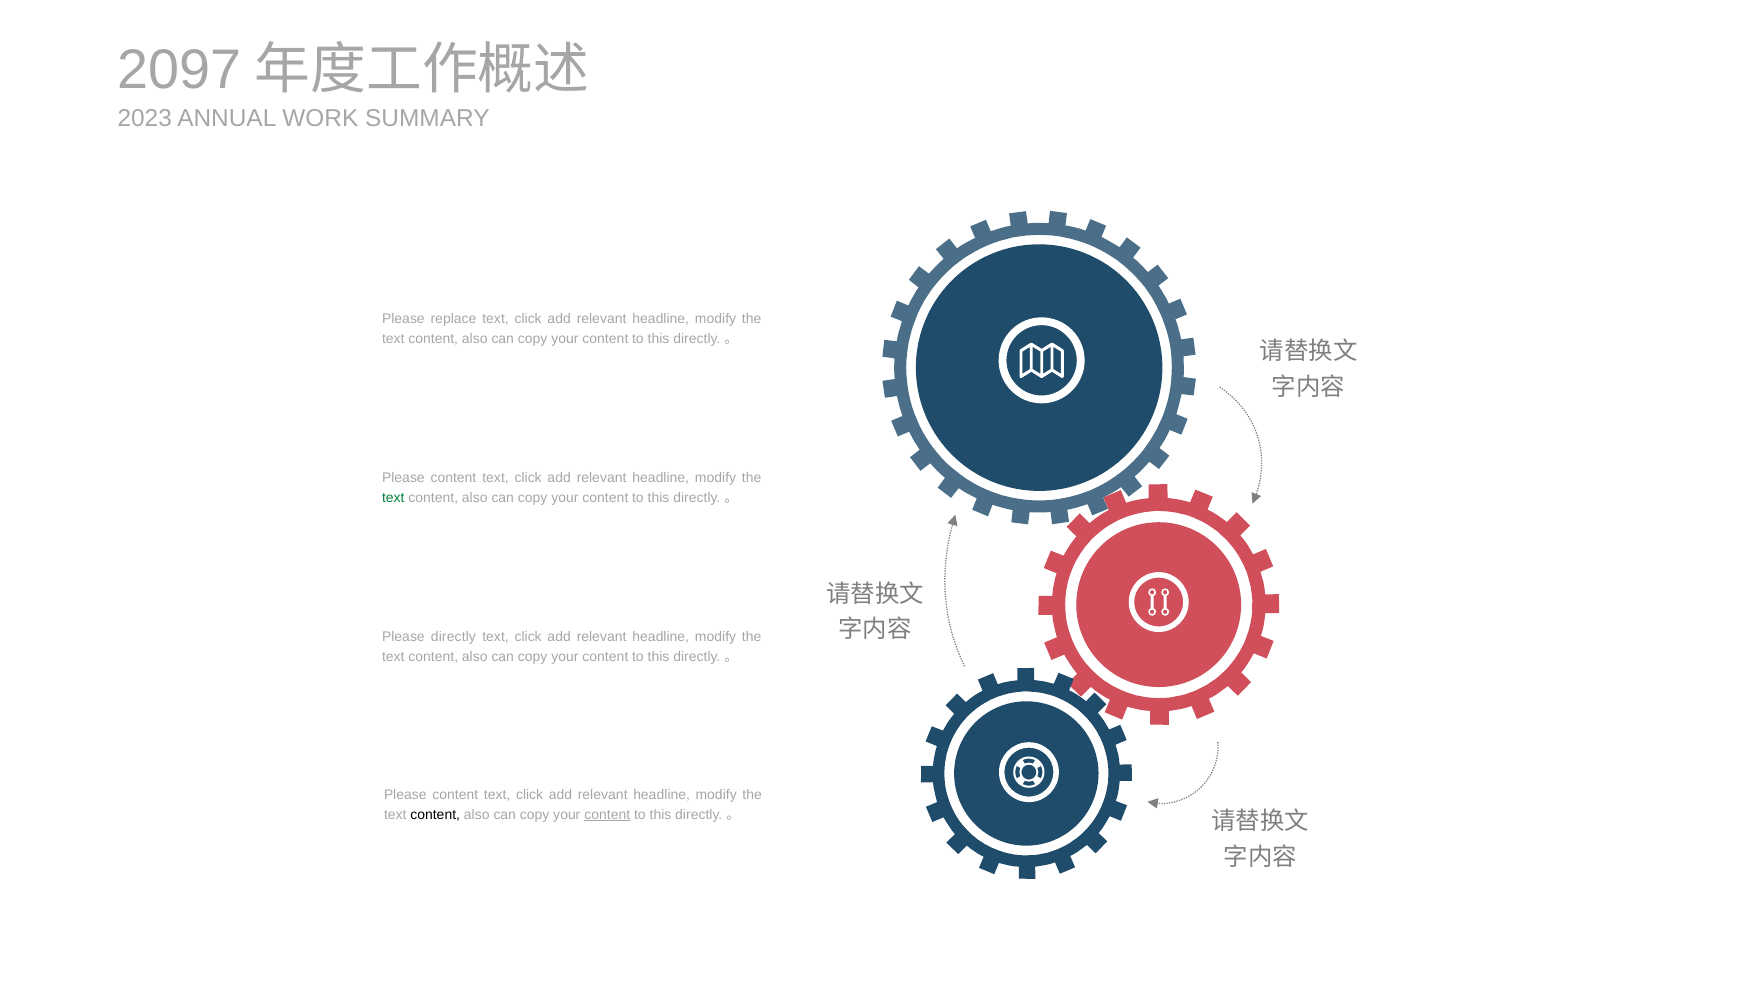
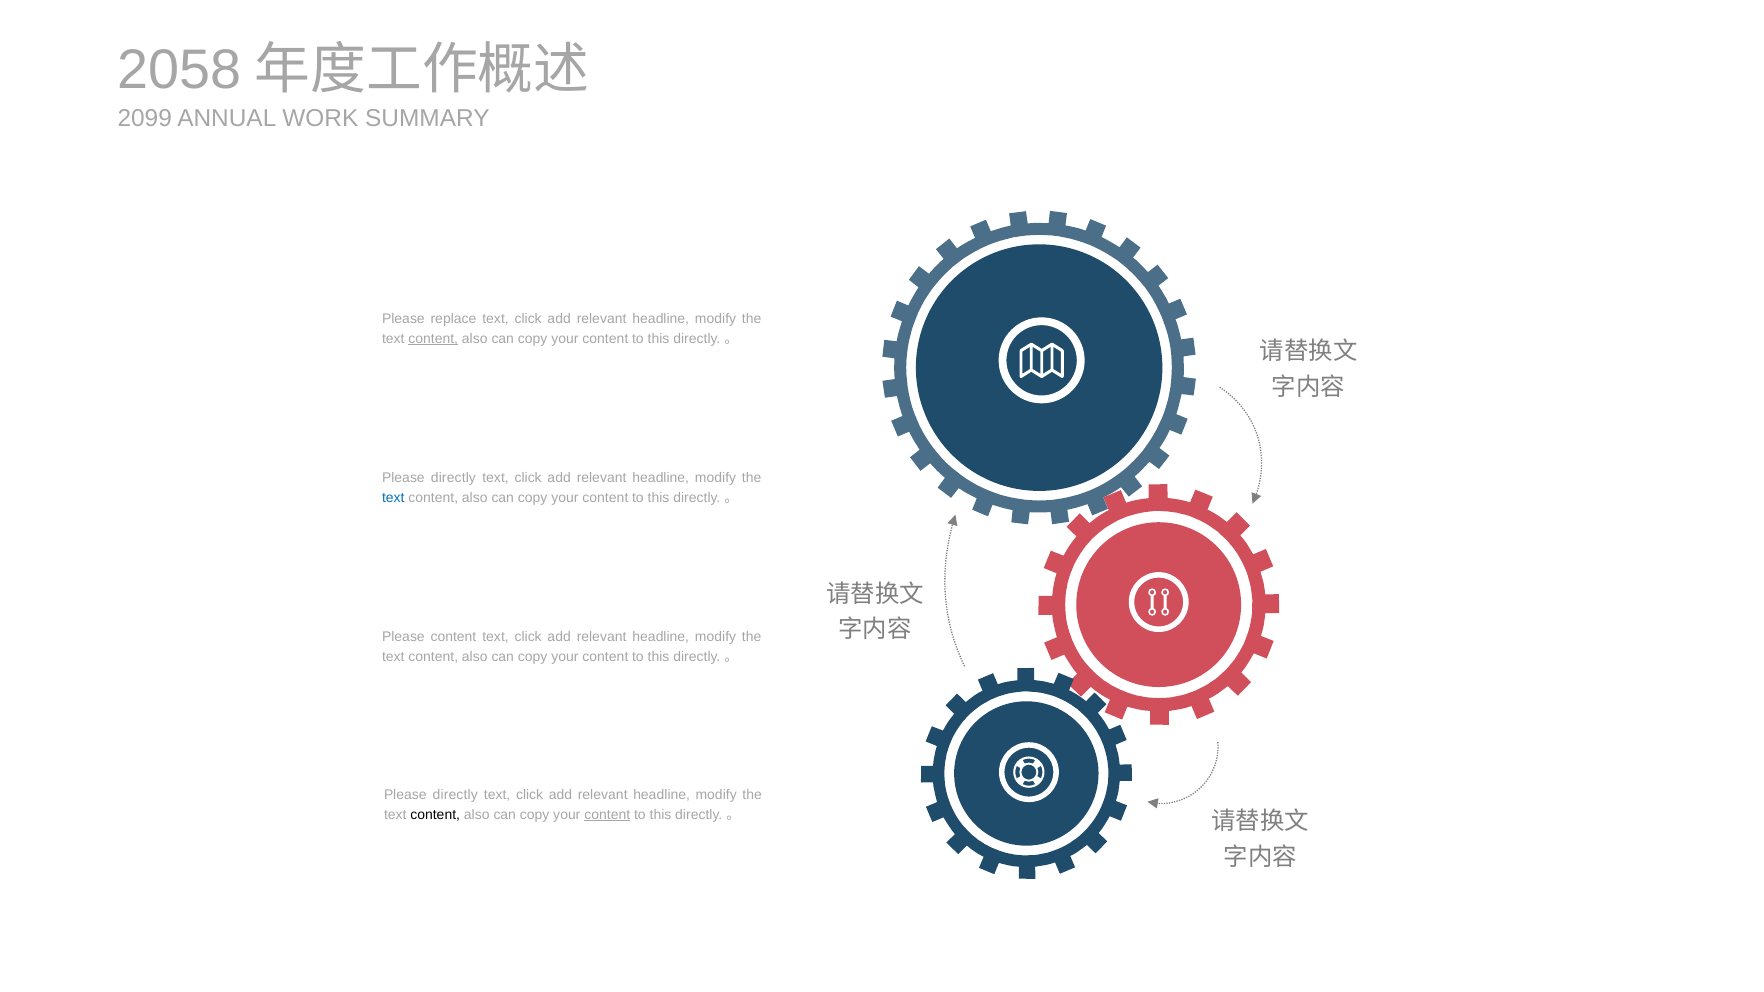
2097: 2097 -> 2058 (180, 70)
2023: 2023 -> 2099 (145, 118)
content underline: none -> present (433, 339)
content: content -> directly (453, 478)
text colour: green -> blue (393, 498)
Please directly: directly -> content (453, 637)
content: content -> directly (455, 795)
